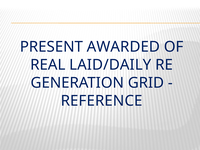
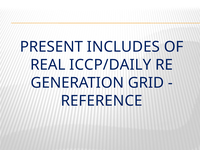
AWARDED: AWARDED -> INCLUDES (123, 47)
LAID/DAILY: LAID/DAILY -> ICCP/DAILY (110, 65)
